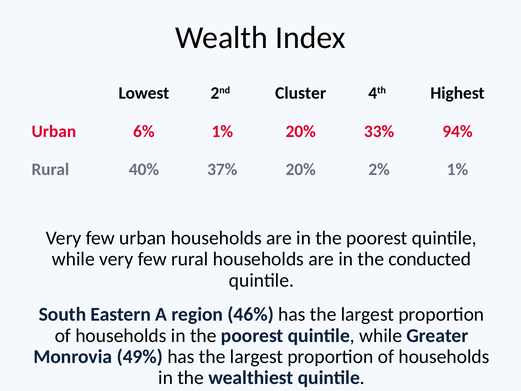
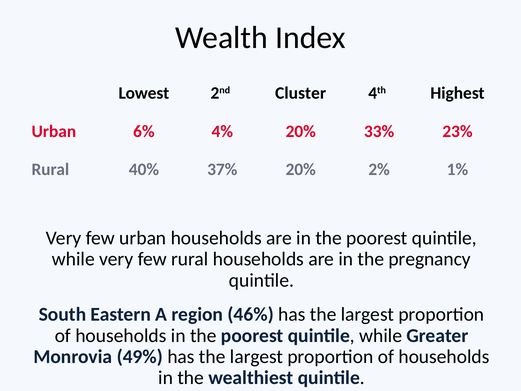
6% 1%: 1% -> 4% (222, 131)
94%: 94% -> 23% (457, 131)
conducted: conducted -> pregnancy (430, 259)
